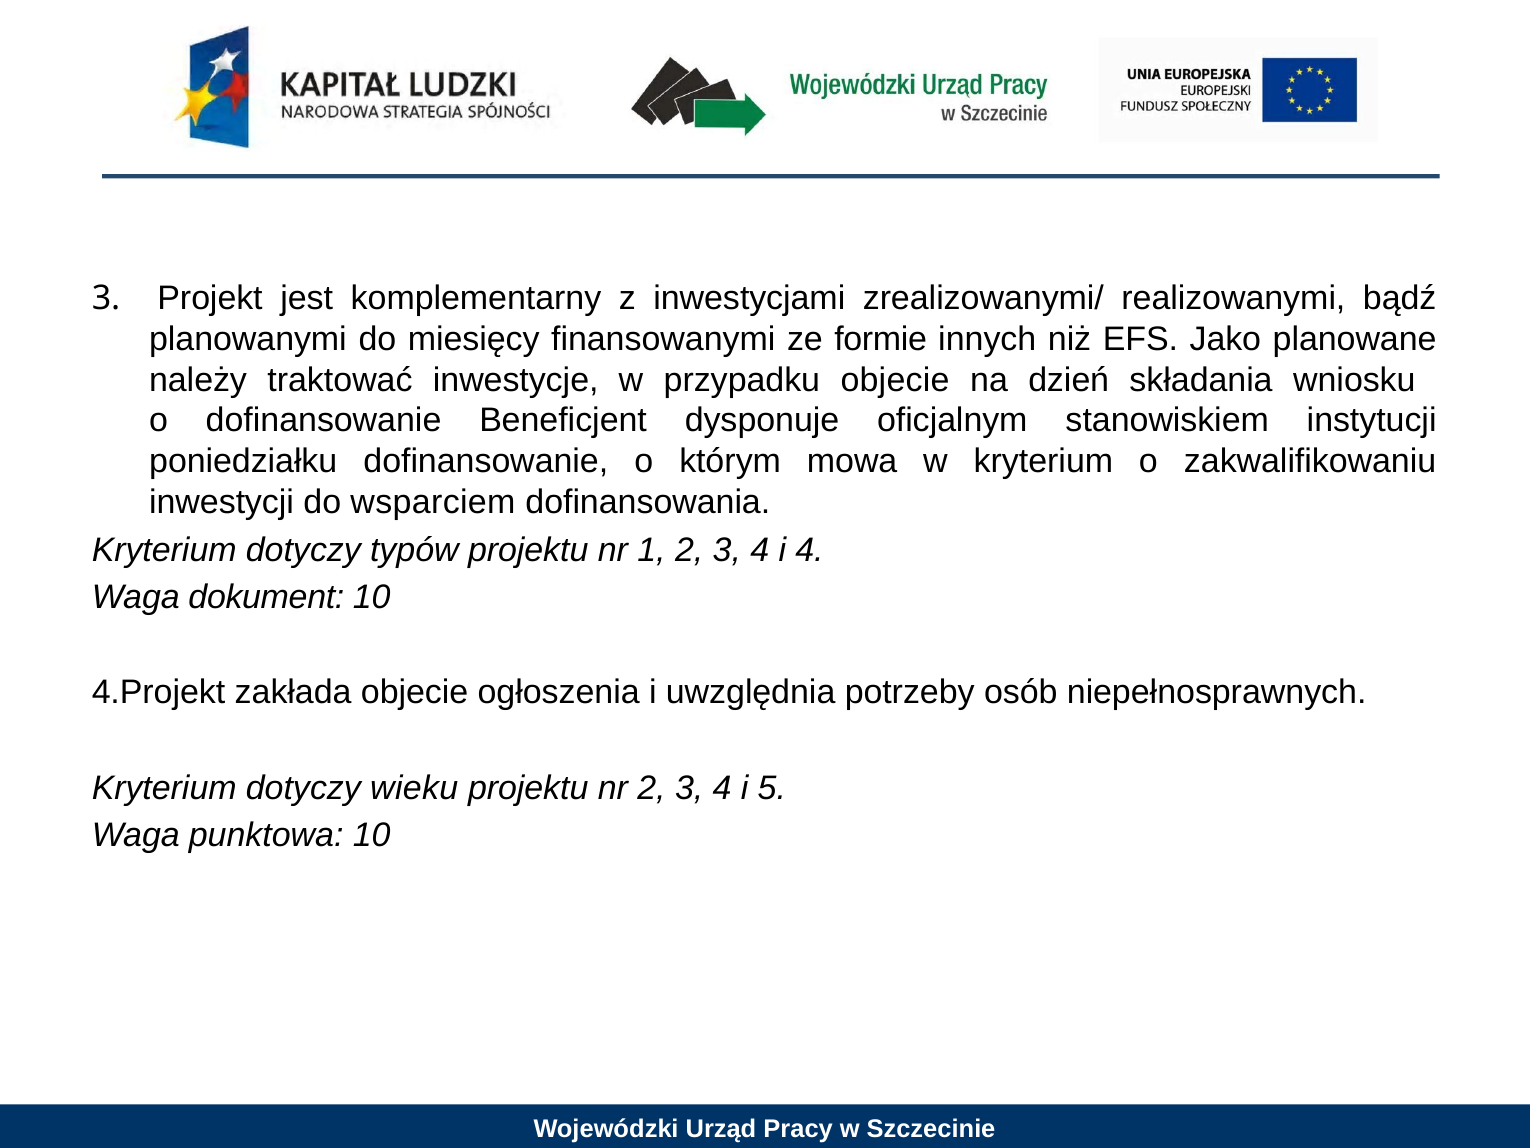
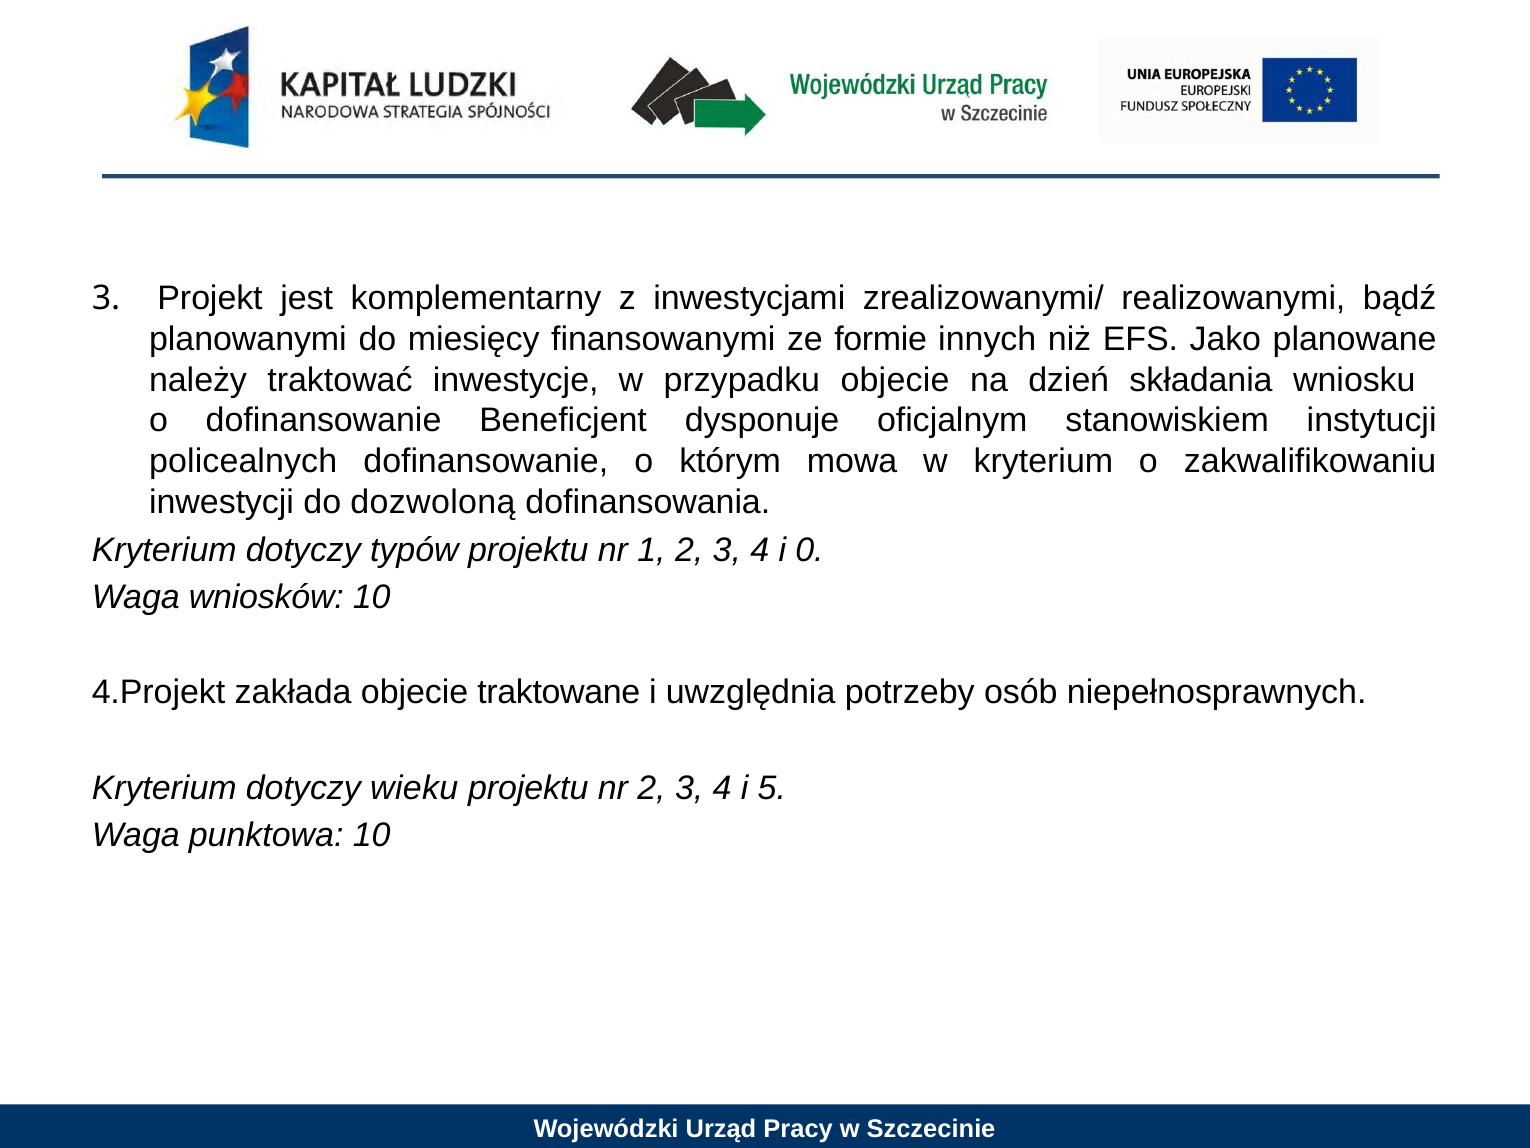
poniedziałku: poniedziałku -> policealnych (243, 461)
wsparciem: wsparciem -> dozwoloną (433, 502)
i 4: 4 -> 0 (810, 550)
dokument: dokument -> wniosków (266, 597)
ogłoszenia: ogłoszenia -> traktowane (559, 692)
